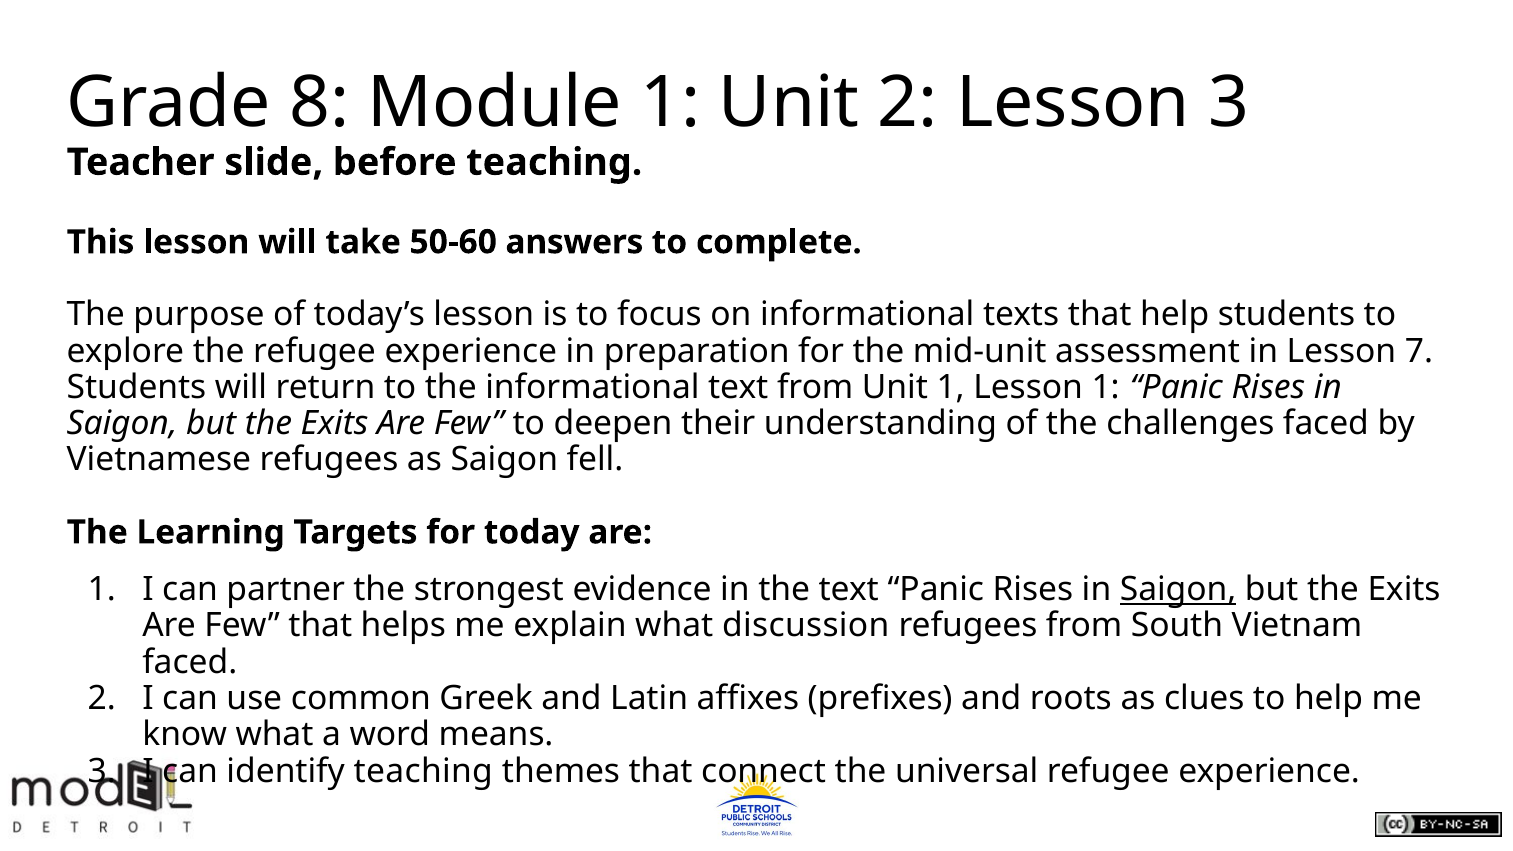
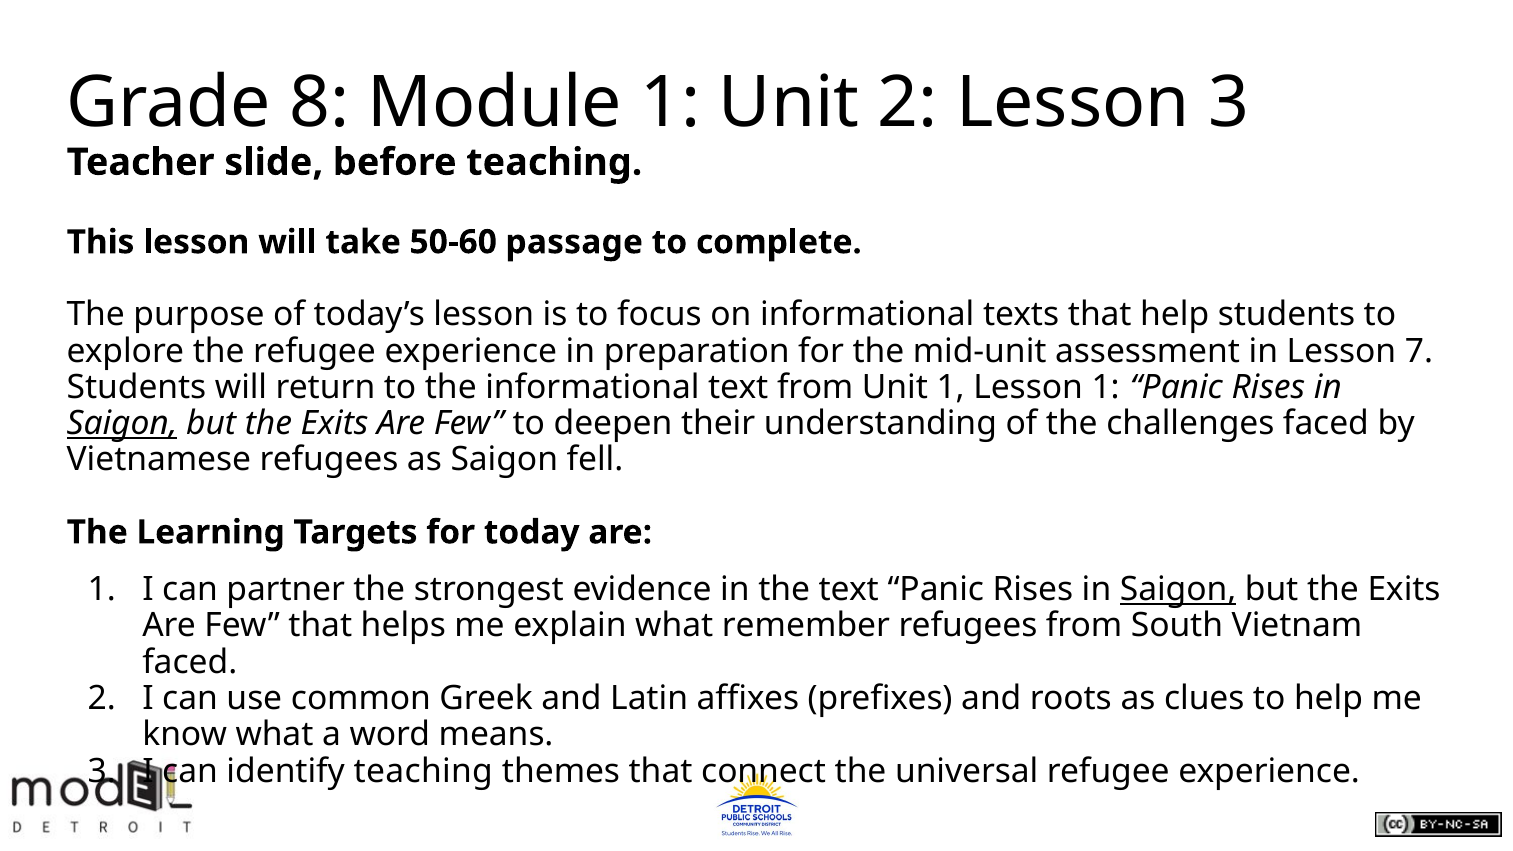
answers: answers -> passage (574, 242)
Saigon underline: none -> present (122, 424)
discussion: discussion -> remember (806, 626)
